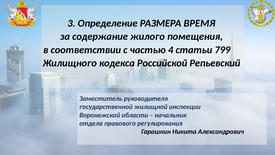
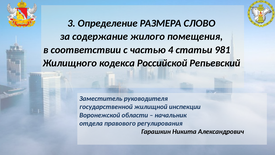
ВРЕМЯ: ВРЕМЯ -> СЛОВО (199, 23)
799: 799 -> 981 (222, 50)
